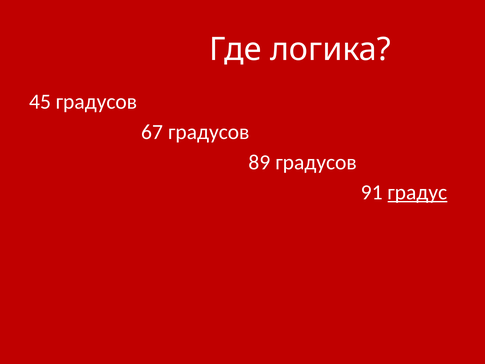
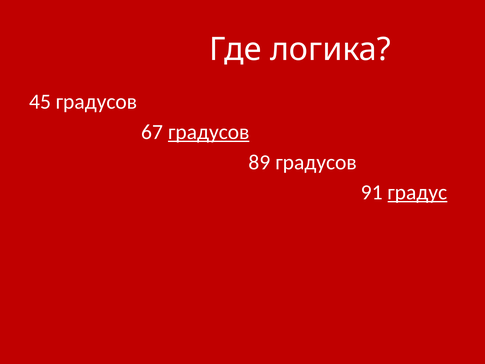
градусов underline: none -> present (209, 132)
